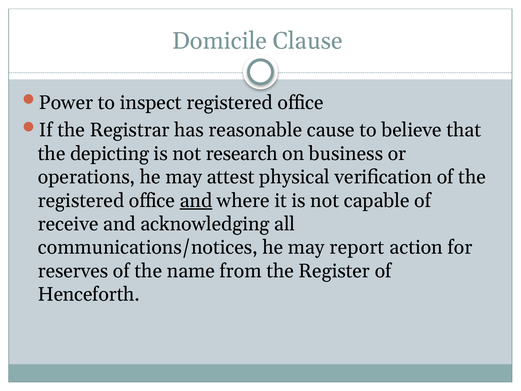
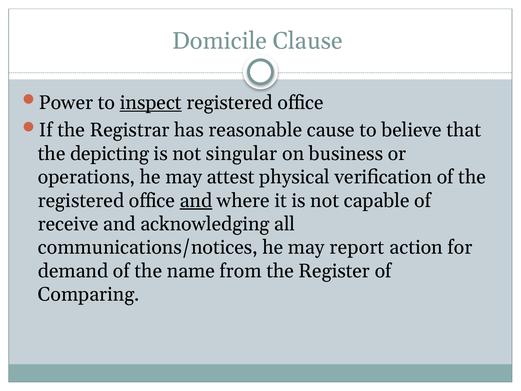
inspect underline: none -> present (151, 103)
research: research -> singular (242, 154)
reserves: reserves -> demand (73, 271)
Henceforth: Henceforth -> Comparing (89, 294)
